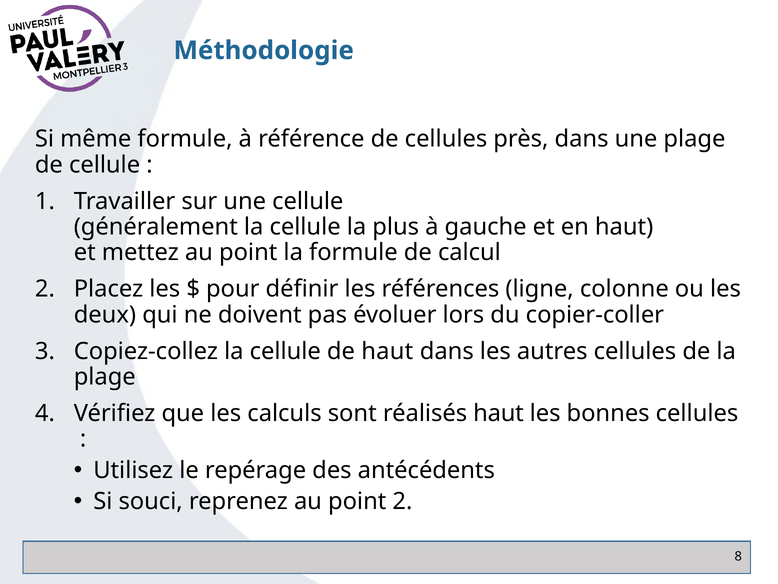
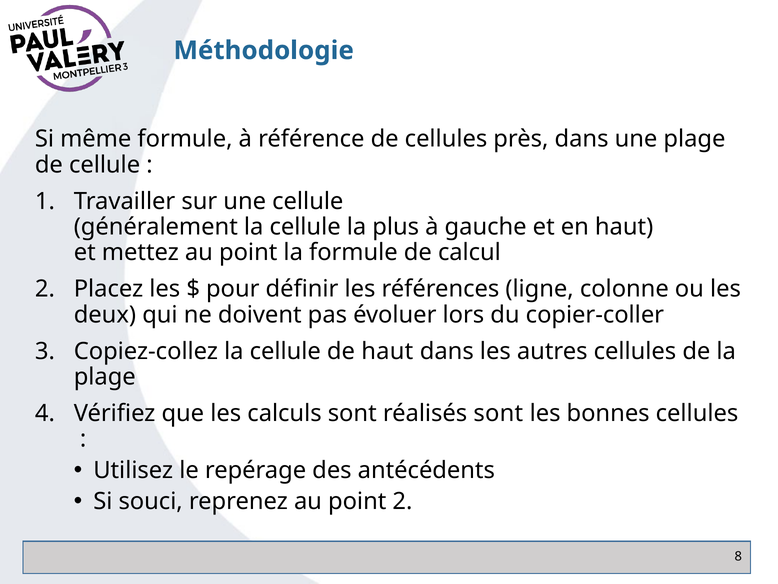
réalisés haut: haut -> sont (498, 413)
